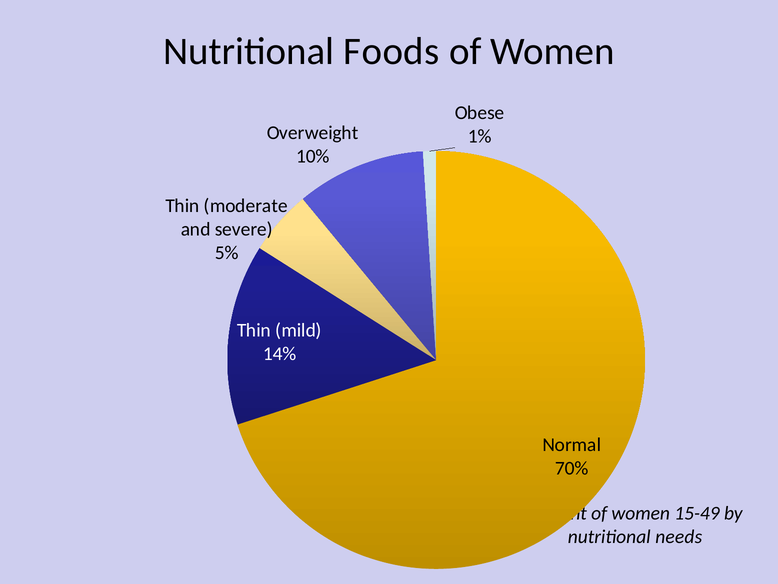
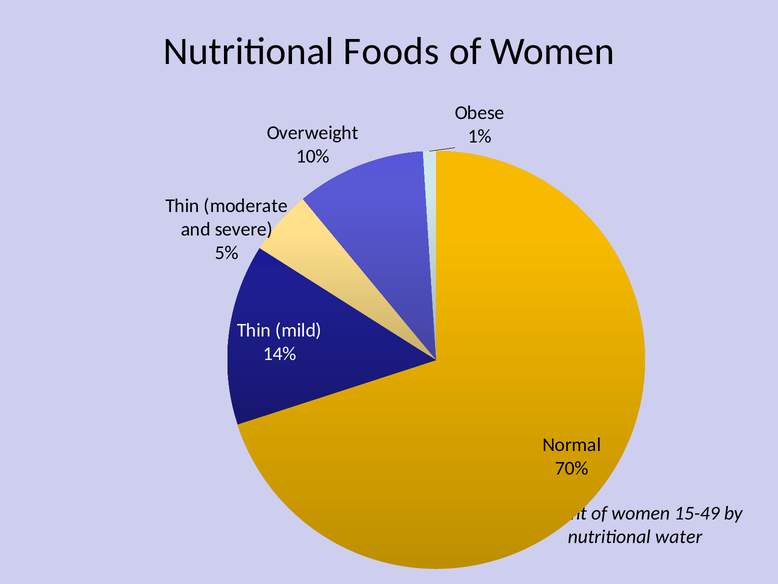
needs: needs -> water (679, 536)
